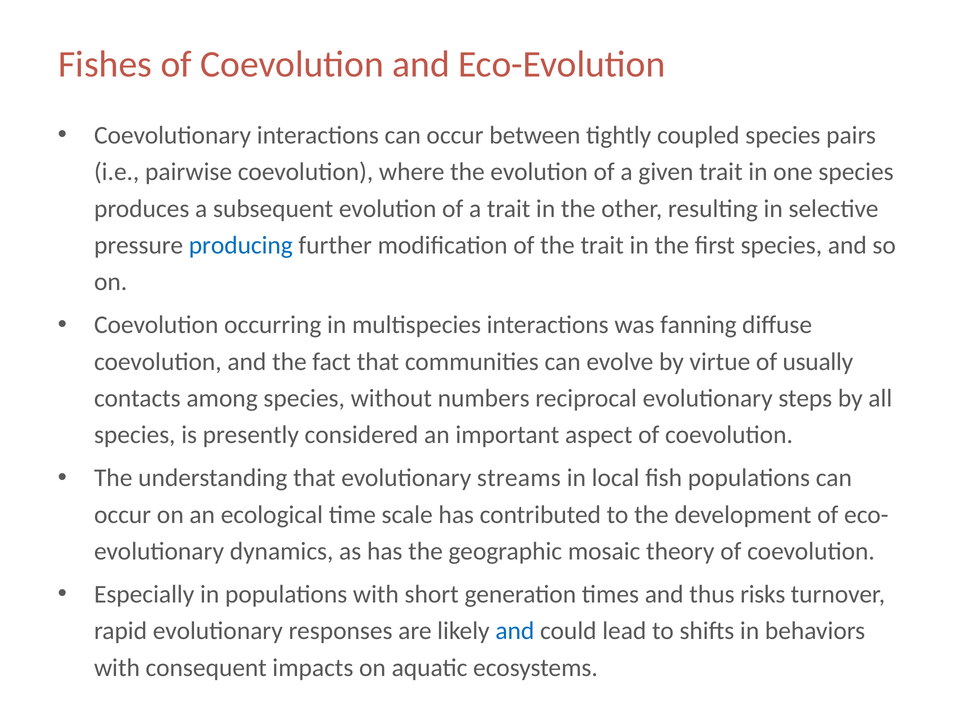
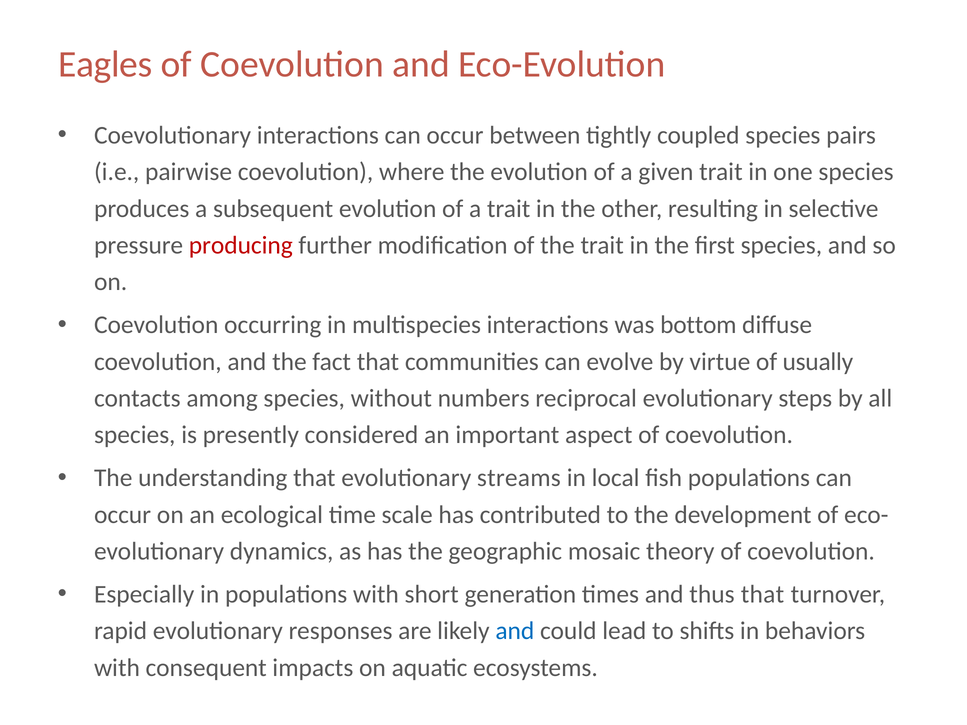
Fishes: Fishes -> Eagles (105, 65)
producing colour: blue -> red (241, 245)
fanning: fanning -> bottom (698, 325)
thus risks: risks -> that (763, 595)
